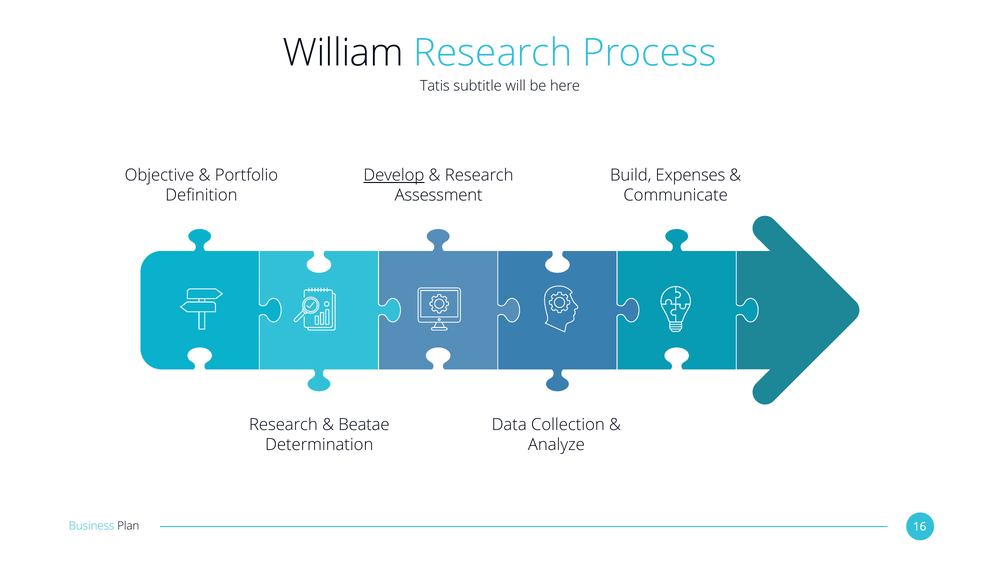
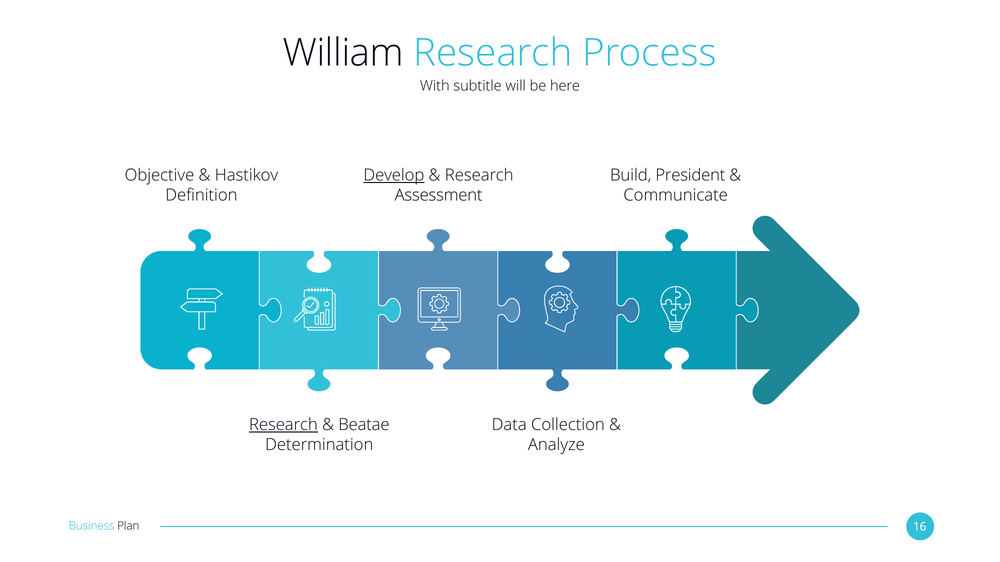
Tatis: Tatis -> With (435, 86)
Portfolio: Portfolio -> Hastikov (246, 176)
Expenses: Expenses -> President (690, 176)
Research underline: none -> present (283, 425)
